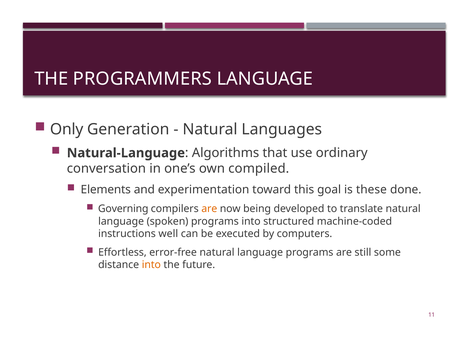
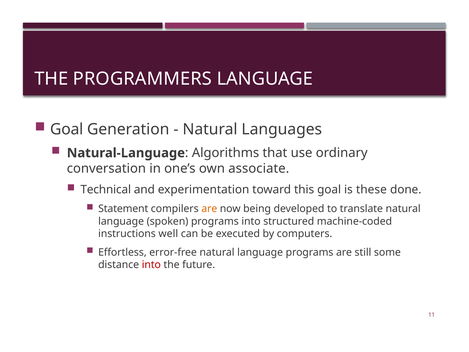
Only: Only -> Goal (67, 129)
compiled: compiled -> associate (259, 169)
Elements: Elements -> Technical (106, 190)
Governing: Governing -> Statement (123, 209)
into colour: orange -> red (151, 265)
